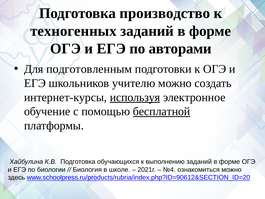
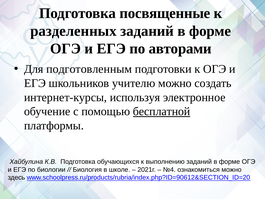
производство: производство -> посвященные (165, 13)
техногенных: техногенных -> разделенных (73, 31)
используя underline: present -> none (135, 97)
